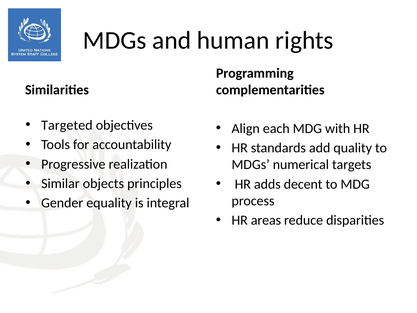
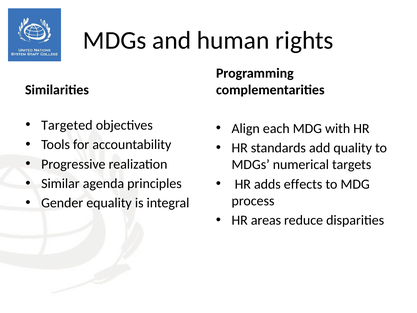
objects: objects -> agenda (103, 183)
decent: decent -> effects (303, 184)
